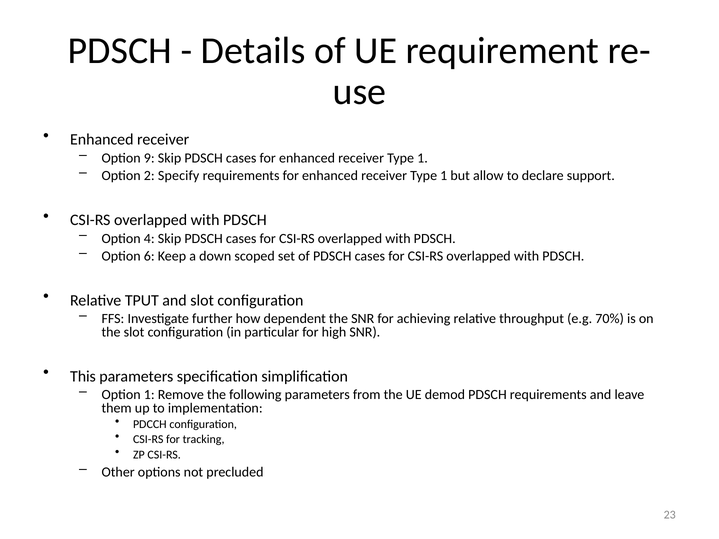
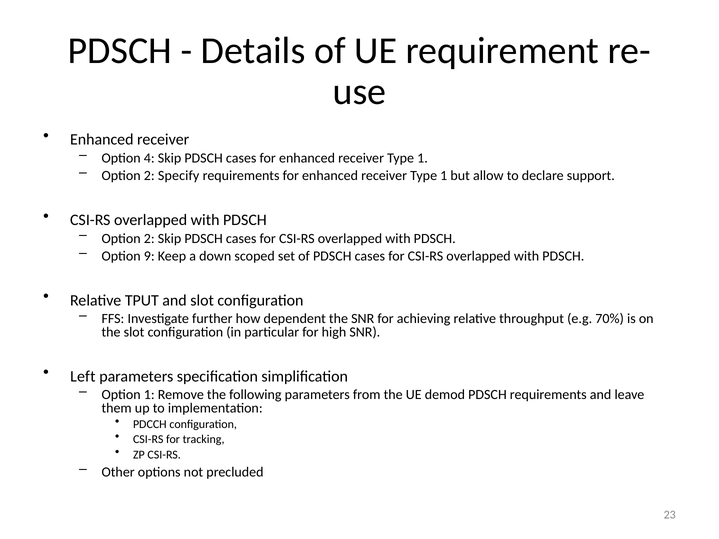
9: 9 -> 4 (149, 158)
4: 4 -> 2 (149, 239)
6: 6 -> 9 (149, 256)
This: This -> Left (83, 376)
